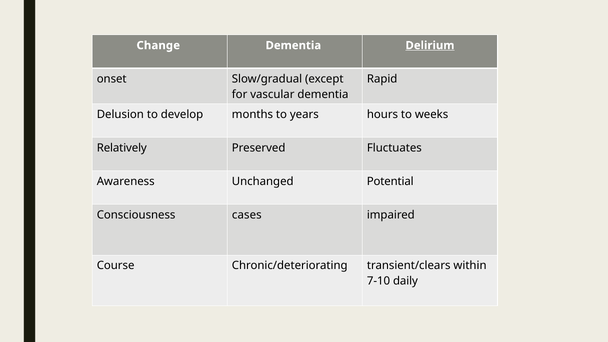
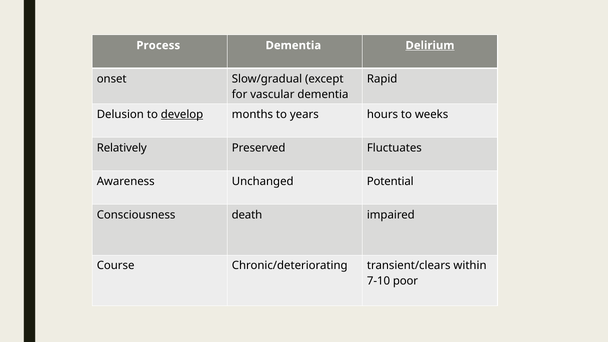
Change: Change -> Process (158, 45)
develop underline: none -> present (182, 114)
cases: cases -> death (247, 215)
daily: daily -> poor (405, 281)
